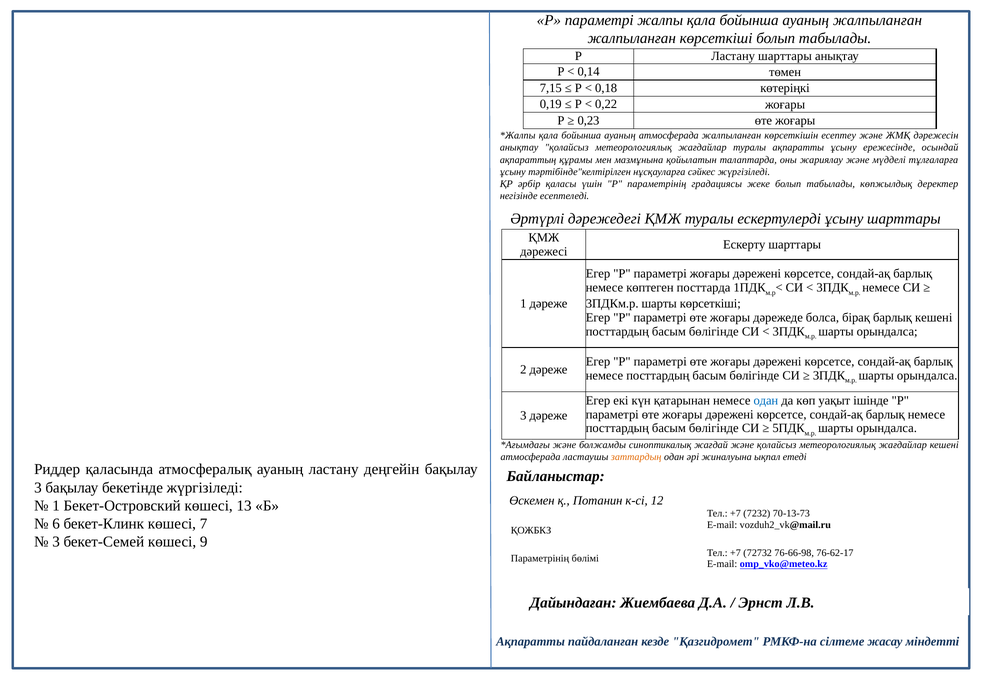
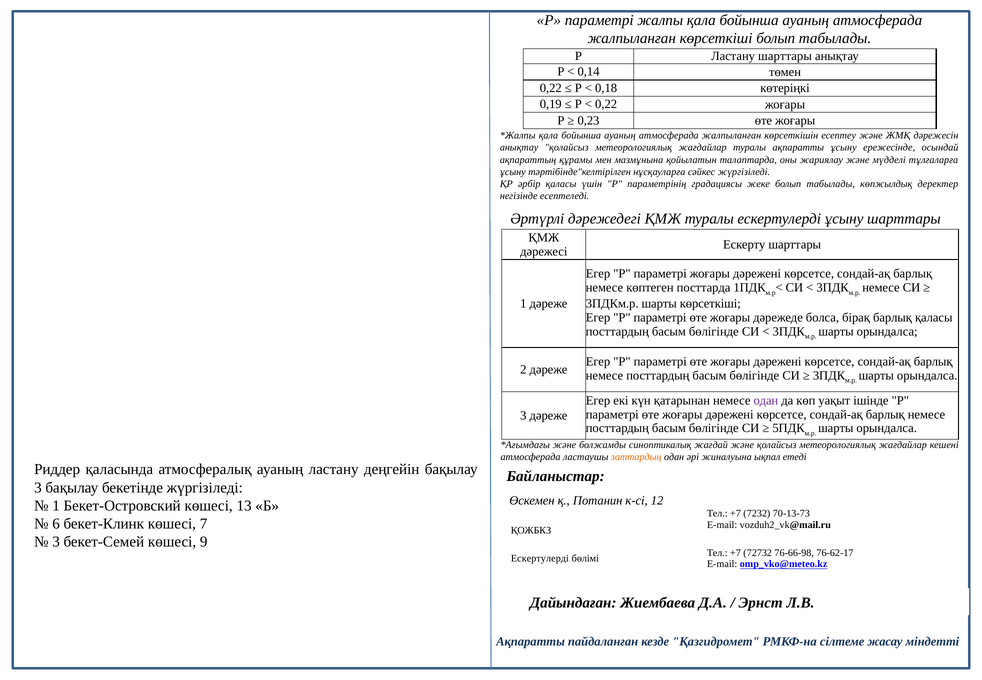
жалпыланған: жалпыланған -> атмосферада (878, 20)
7,15: 7,15 -> 0,22 (551, 88)
барлық кешені: кешені -> қаласы (934, 317)
одан colour: blue -> purple (766, 400)
Параметрінің: Параметрінің -> Ескертулерді (540, 558)
